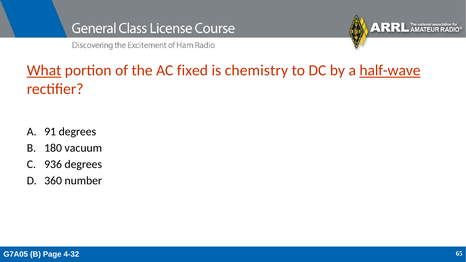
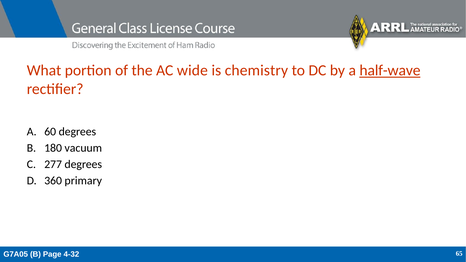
What underline: present -> none (44, 70)
fixed: fixed -> wide (192, 70)
91: 91 -> 60 (50, 132)
936: 936 -> 277 (53, 164)
number: number -> primary (83, 181)
